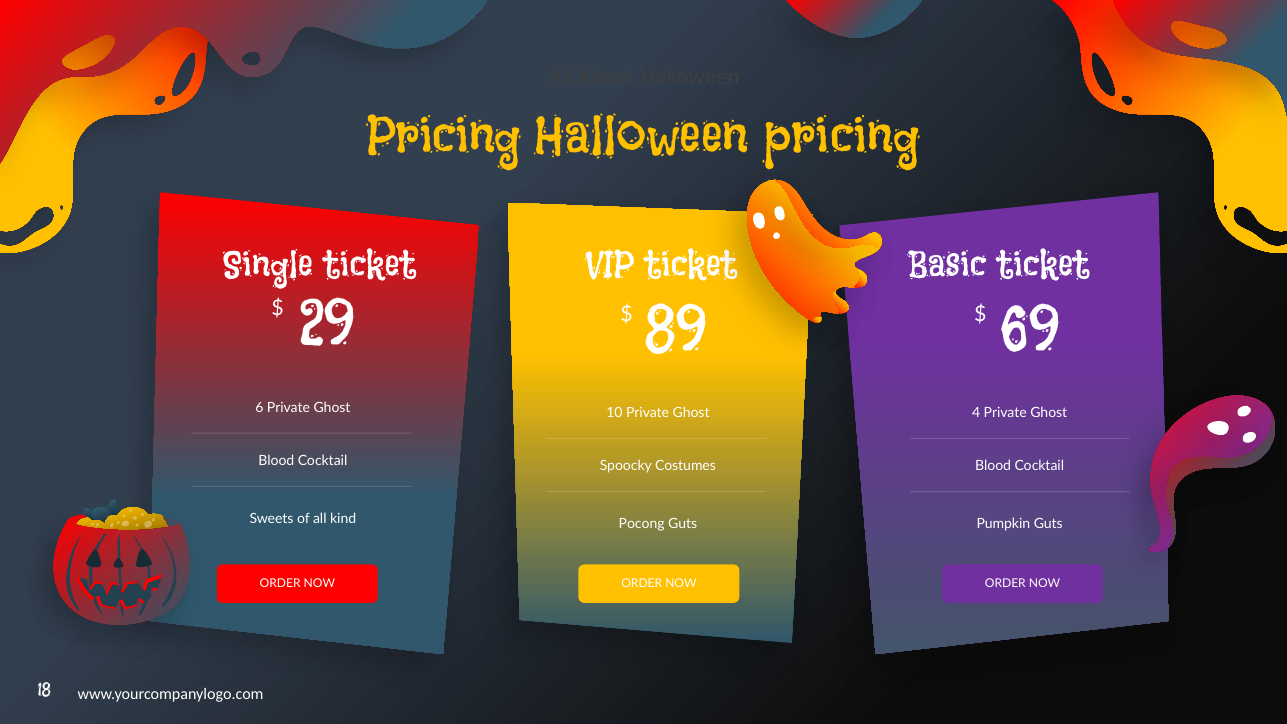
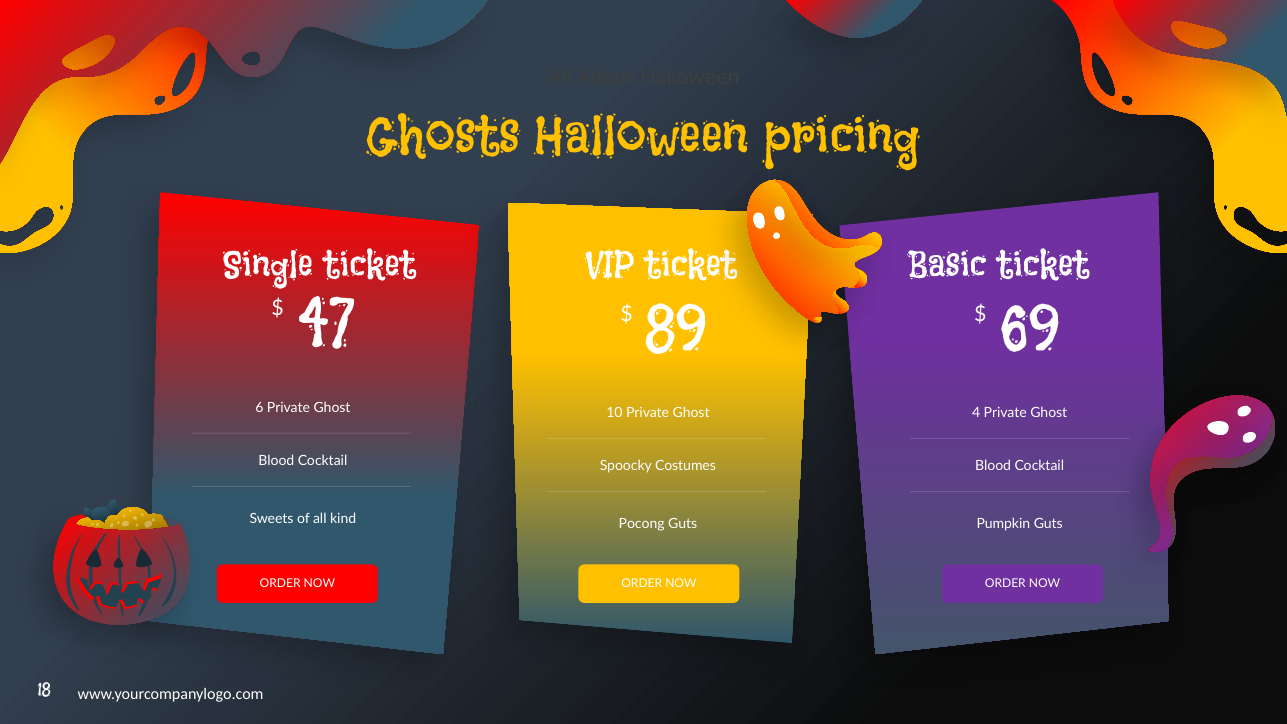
Pricing: Pricing -> Ghosts (443, 138)
29: 29 -> 47 (327, 325)
